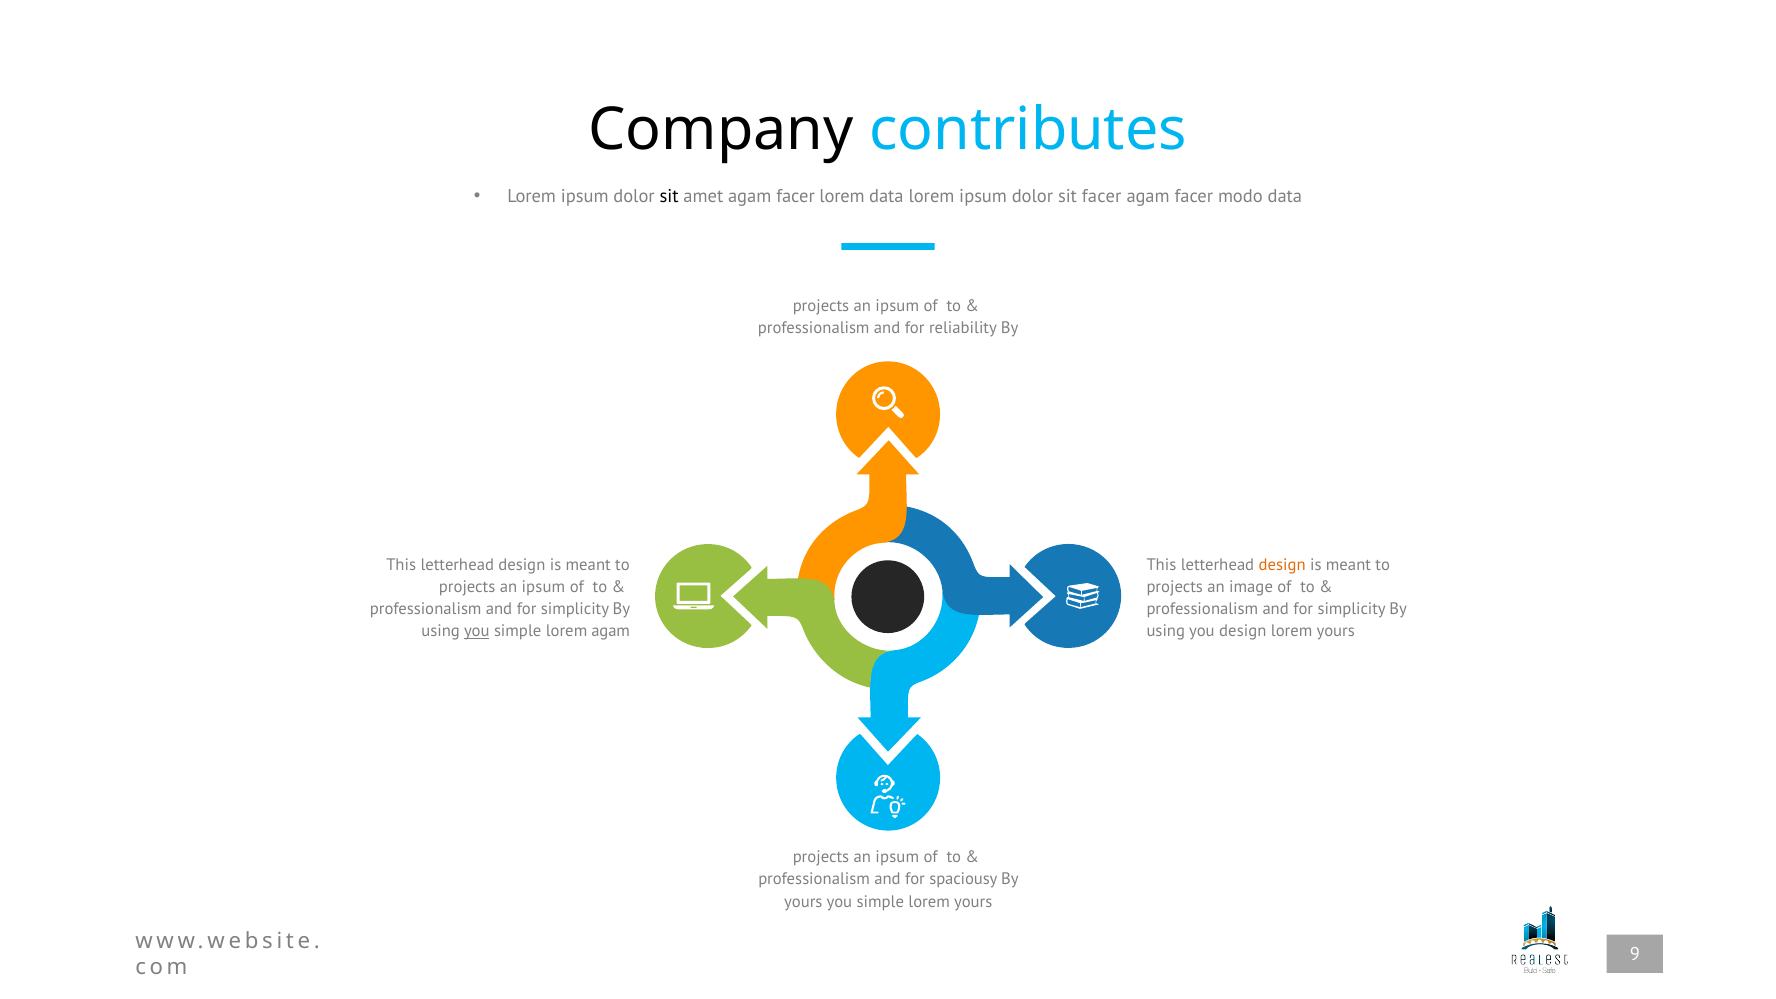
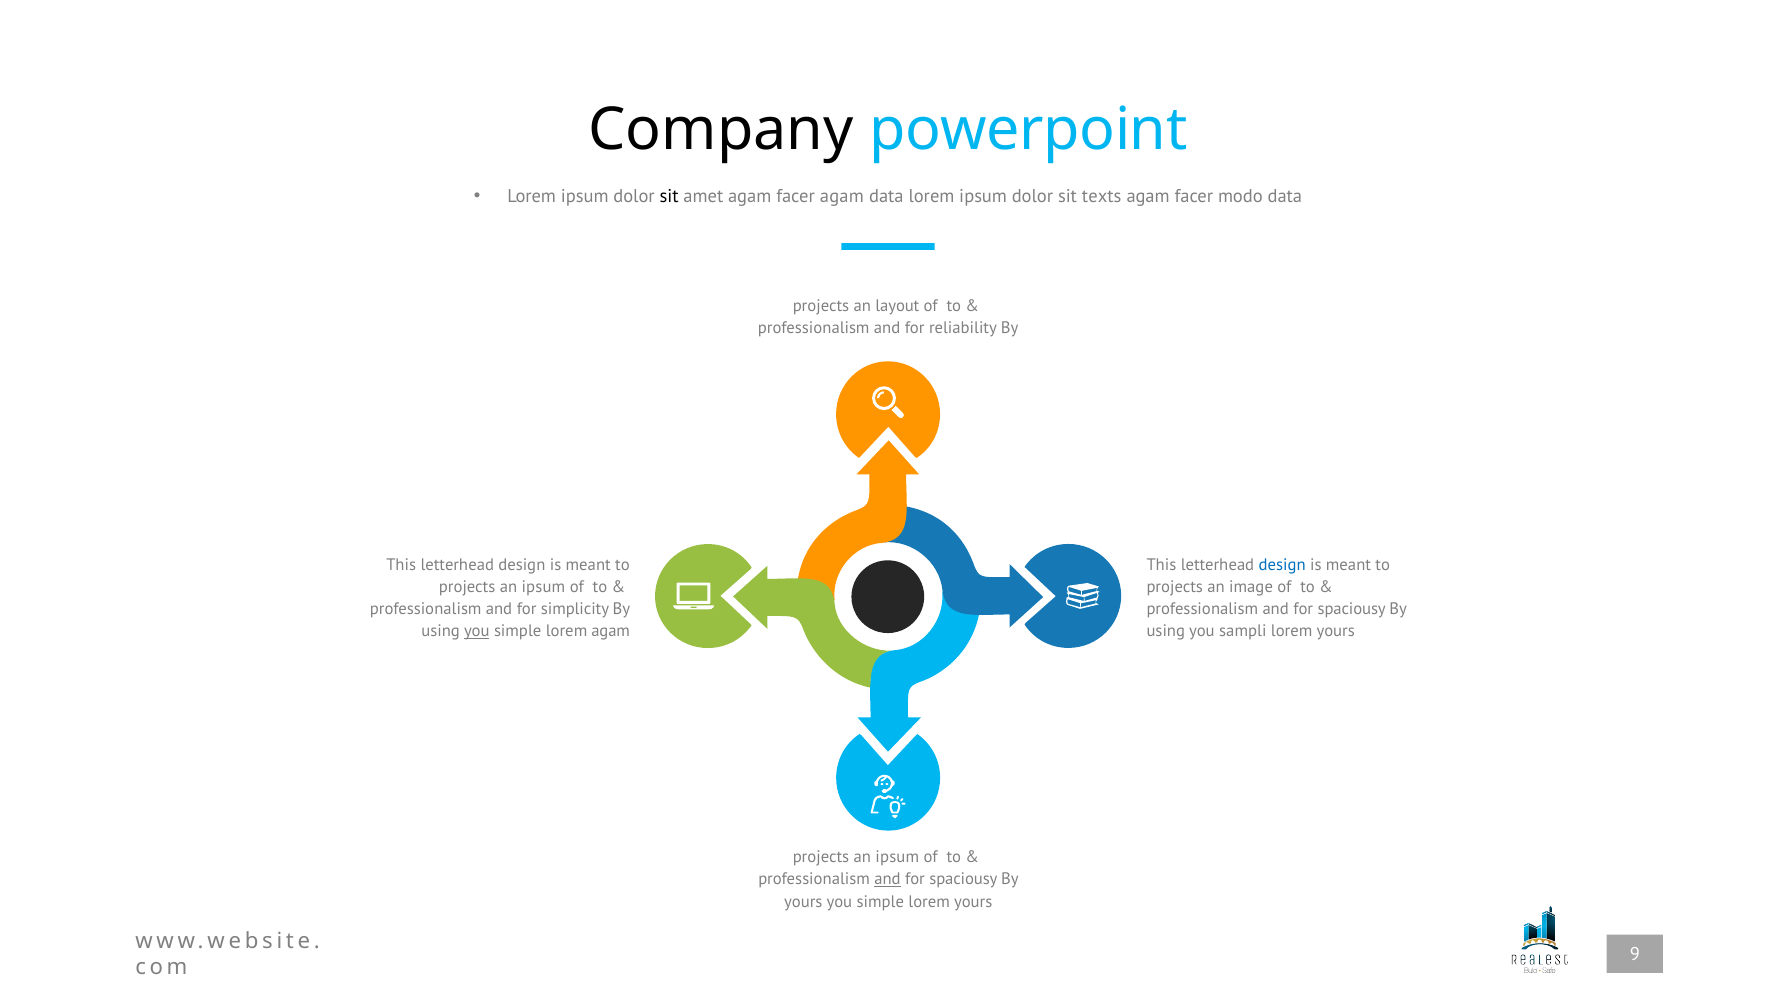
contributes: contributes -> powerpoint (1028, 130)
facer lorem: lorem -> agam (842, 196)
sit facer: facer -> texts (1102, 196)
ipsum: ipsum -> layout (897, 306)
design colour: orange -> blue (1282, 565)
simplicity: simplicity -> spaciousy (1352, 609)
you design: design -> sampli (1243, 631)
and underline: none -> present (887, 879)
